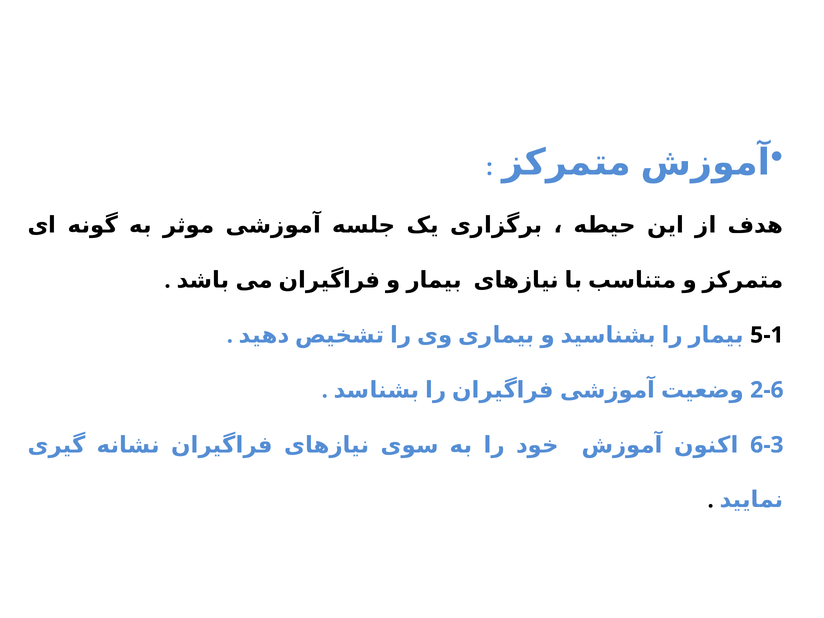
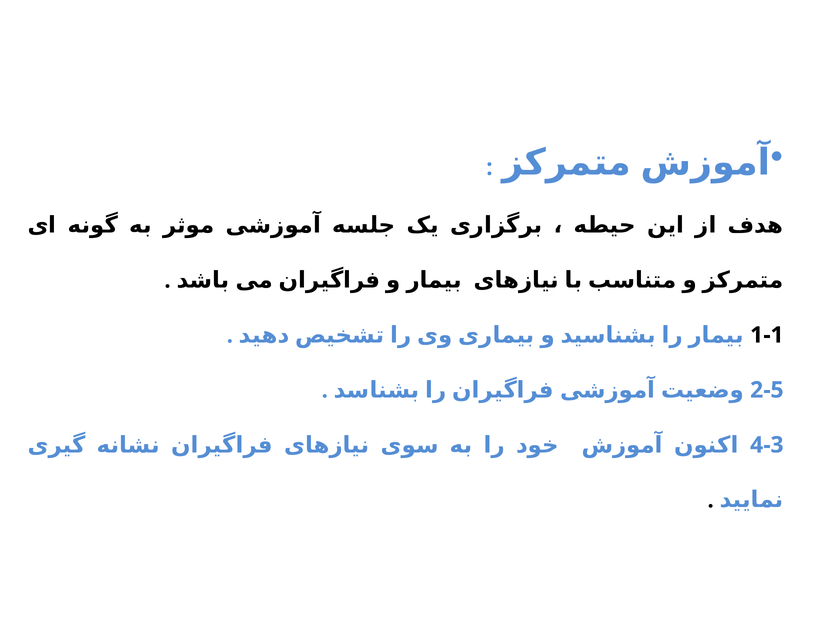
5-1: 5-1 -> 1-1 (767, 335)
2-6: 2-6 -> 2-5 (767, 390)
6-3: 6-3 -> 4-3 (767, 445)
